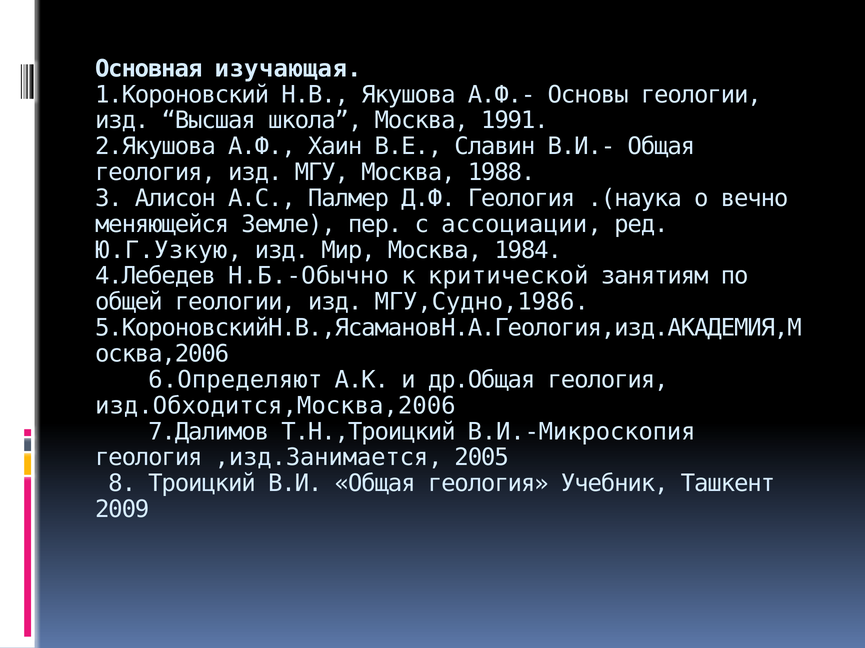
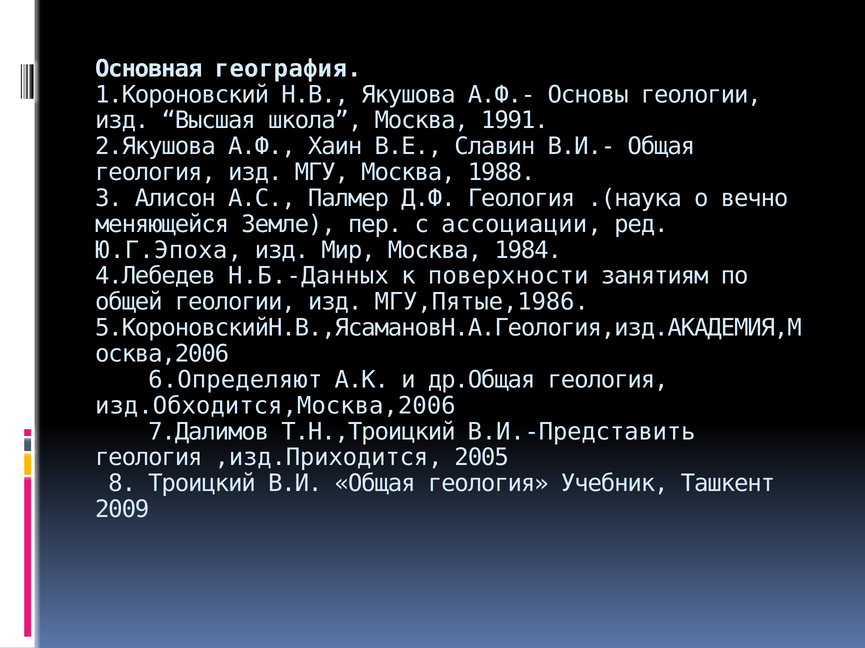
изучающая: изучающая -> география (288, 69)
Ю.Г.Узкую: Ю.Г.Узкую -> Ю.Г.Эпоха (169, 250)
Н.Б.-Обычно: Н.Б.-Обычно -> Н.Б.-Данных (308, 276)
критической: критической -> поверхности (508, 276)
МГУ,Судно,1986: МГУ,Судно,1986 -> МГУ,Пятые,1986 (482, 302)
В.И.-Микроскопия: В.И.-Микроскопия -> В.И.-Представить (582, 432)
,изд.Занимается: ,изд.Занимается -> ,изд.Приходится (329, 458)
